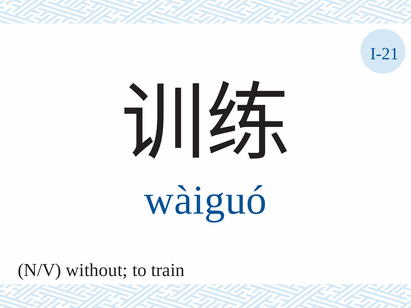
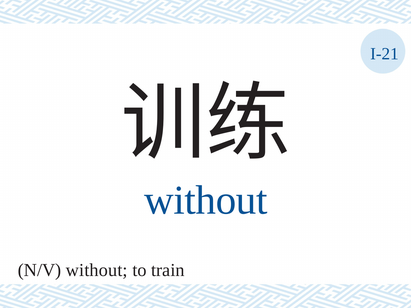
wàiguó: wàiguó -> without (206, 201)
